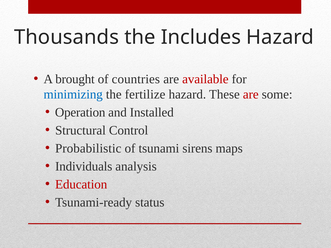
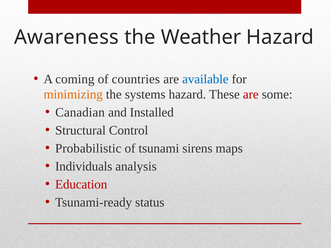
Thousands: Thousands -> Awareness (66, 37)
Includes: Includes -> Weather (201, 37)
brought: brought -> coming (75, 79)
available colour: red -> blue (205, 79)
minimizing colour: blue -> orange (73, 95)
fertilize: fertilize -> systems (145, 95)
Operation: Operation -> Canadian (80, 113)
